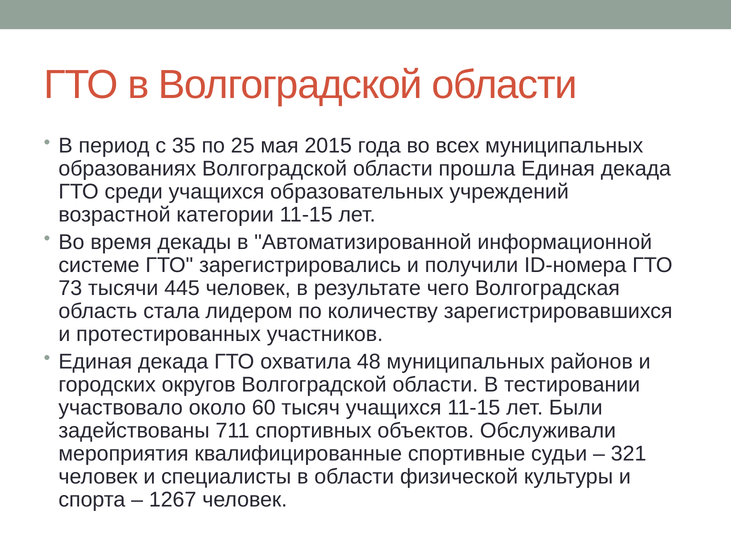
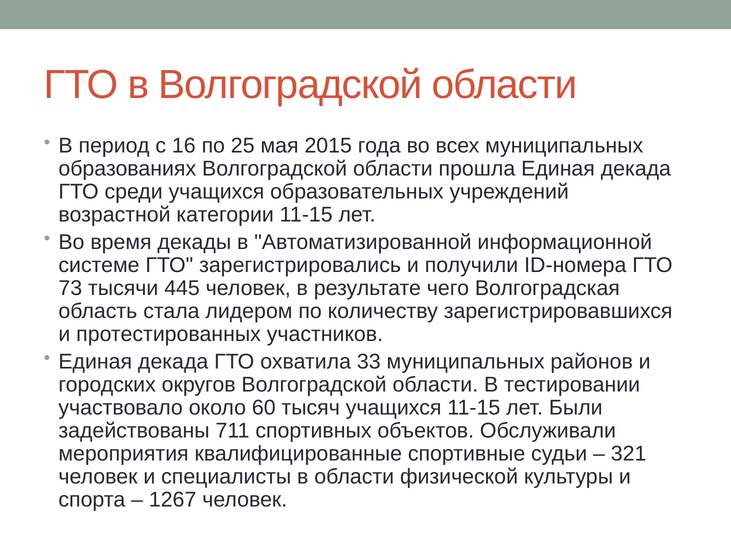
35: 35 -> 16 (184, 146)
48: 48 -> 33 (369, 362)
